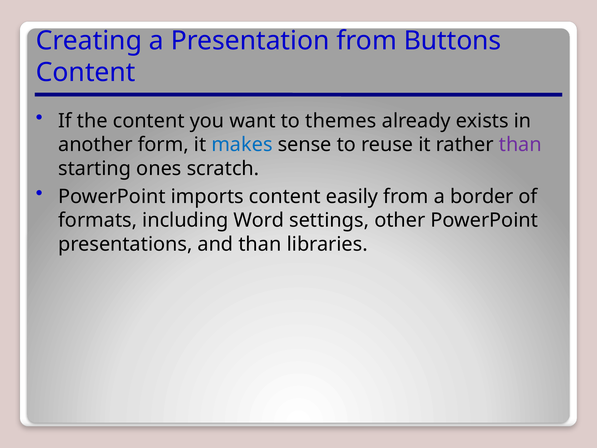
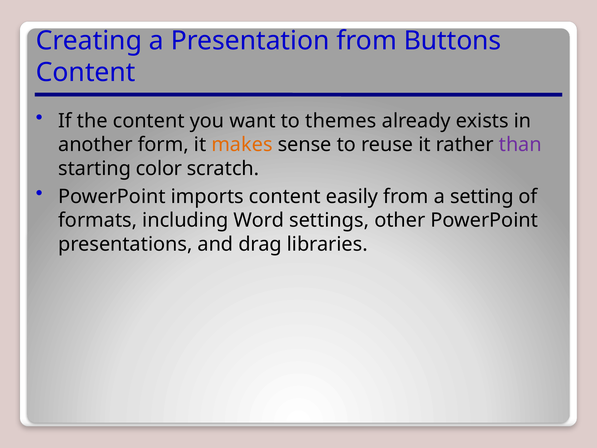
makes colour: blue -> orange (242, 145)
ones: ones -> color (159, 169)
border: border -> setting (482, 196)
and than: than -> drag (260, 244)
